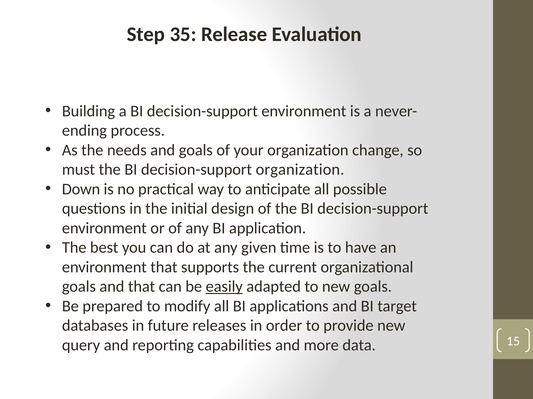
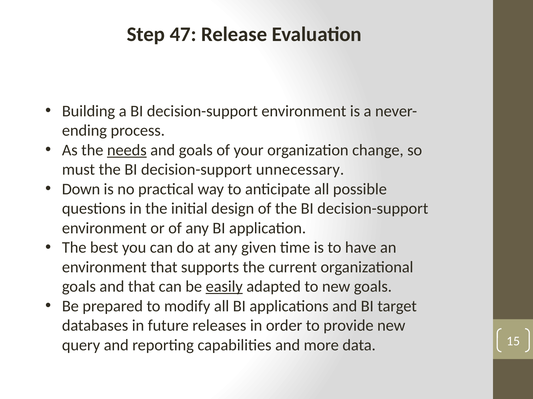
35: 35 -> 47 (183, 34)
needs underline: none -> present (127, 150)
decision-support organization: organization -> unnecessary (300, 170)
